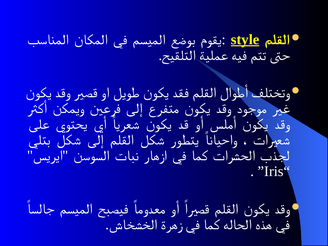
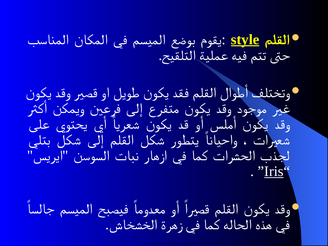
Iris underline: none -> present (274, 171)
